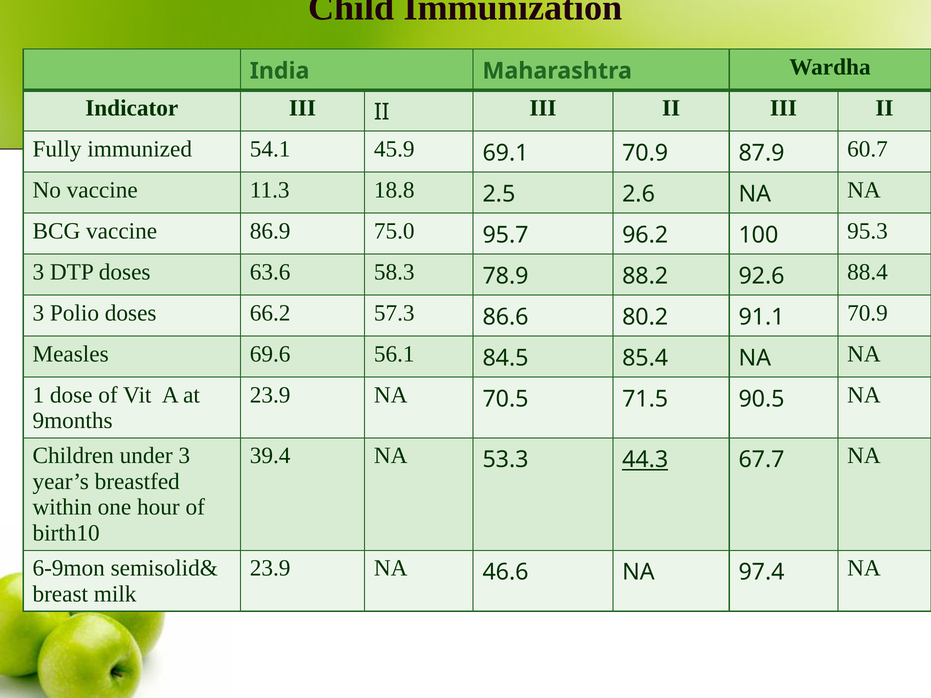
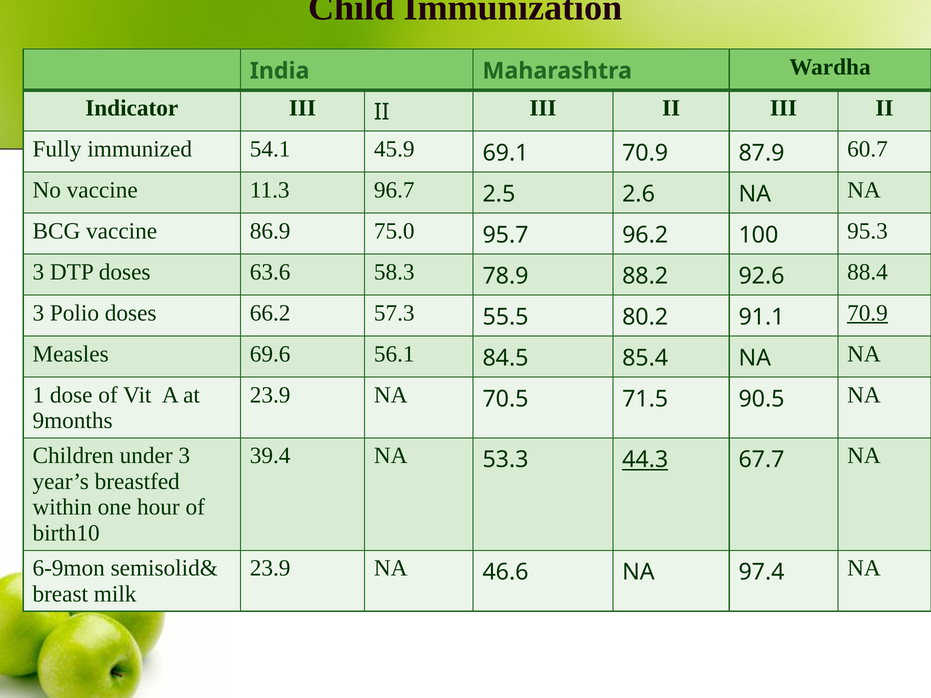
18.8: 18.8 -> 96.7 (394, 190)
86.6: 86.6 -> 55.5 (506, 317)
70.9 underline: none -> present (867, 313)
